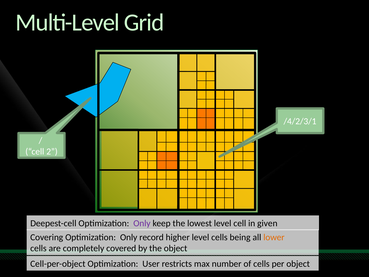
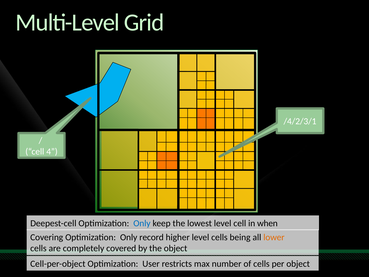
2: 2 -> 4 (52, 151)
Only colour: purple -> blue (142, 223)
given: given -> when (267, 223)
